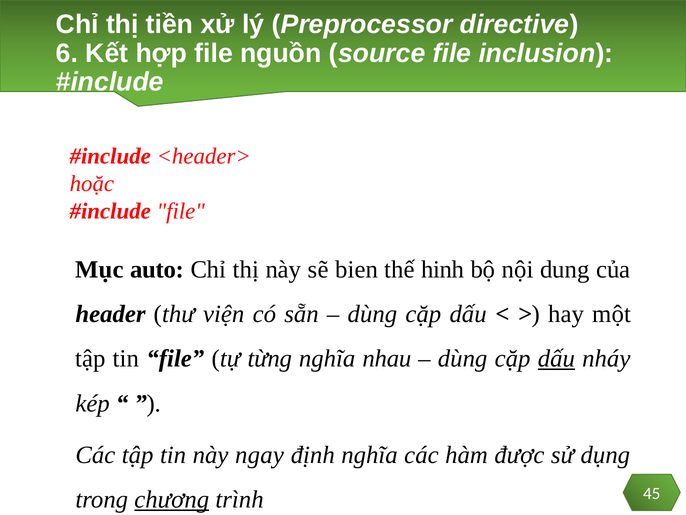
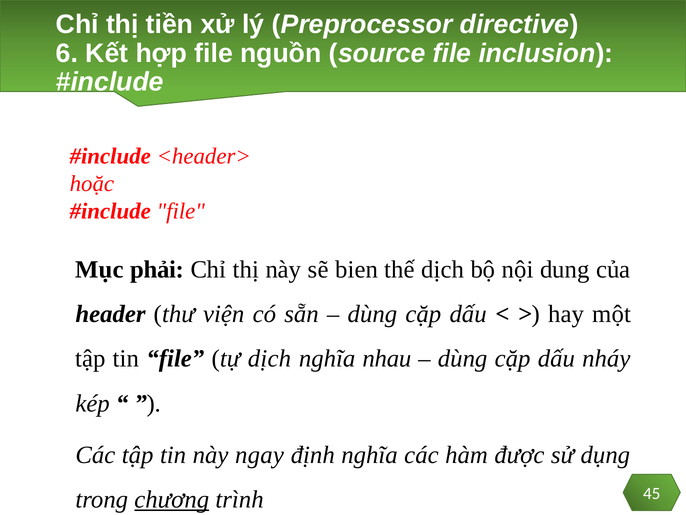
auto: auto -> phải (157, 269)
thế hinh: hinh -> dịch (443, 269)
tự từng: từng -> dịch (269, 358)
dấu underline: present -> none (556, 358)
